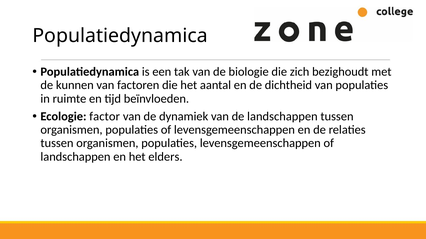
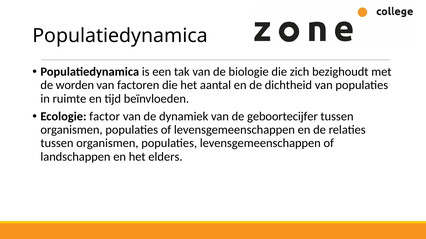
kunnen: kunnen -> worden (75, 85)
de landschappen: landschappen -> geboortecijfer (282, 117)
